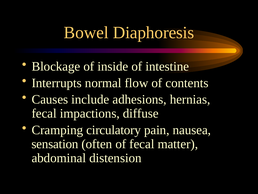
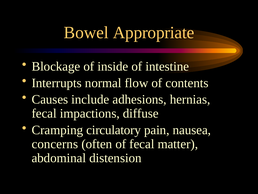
Diaphoresis: Diaphoresis -> Appropriate (154, 33)
sensation: sensation -> concerns (55, 144)
